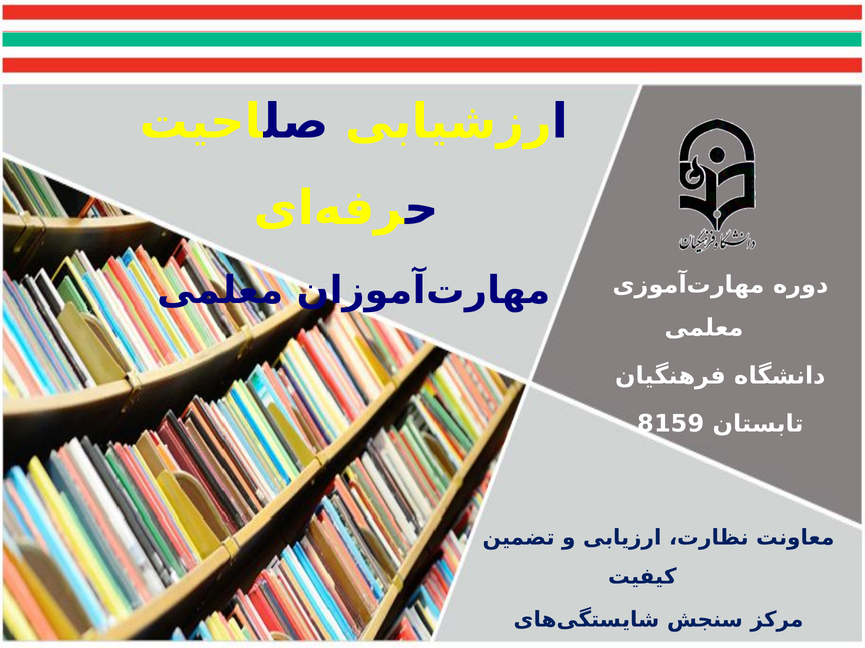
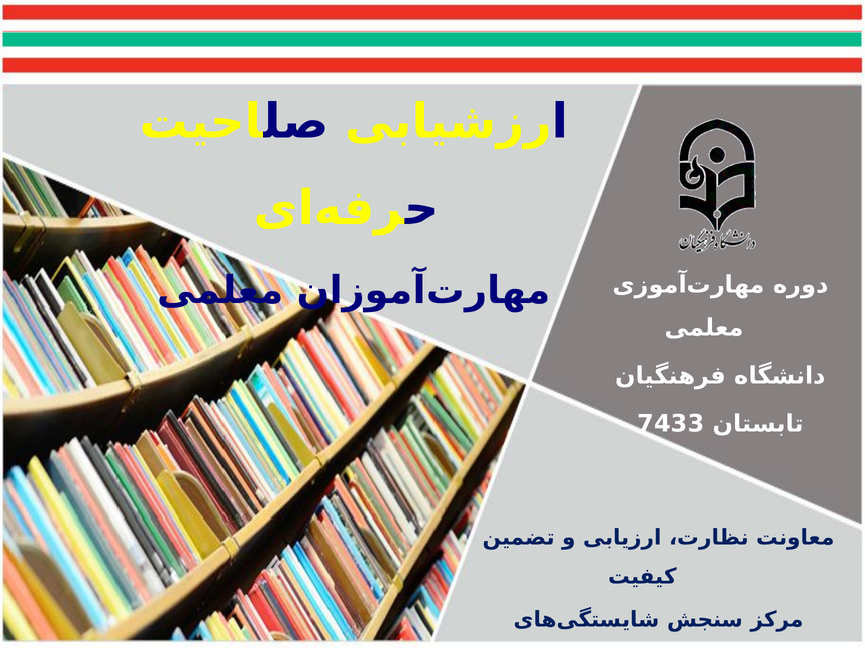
8159: 8159 -> 7433 (671, 425)
